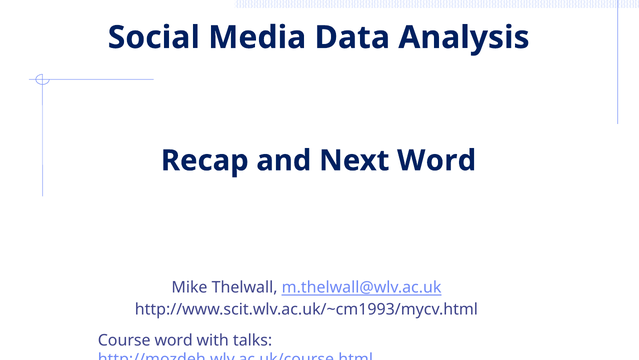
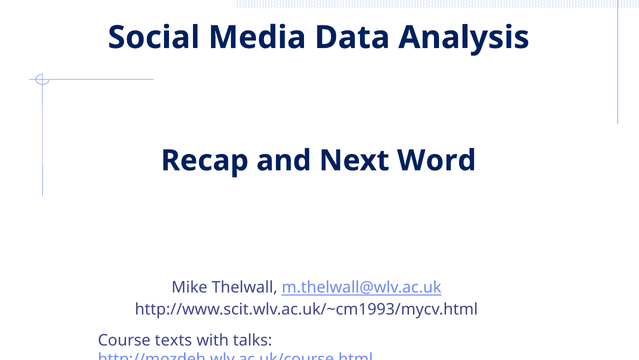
Course word: word -> texts (173, 340)
